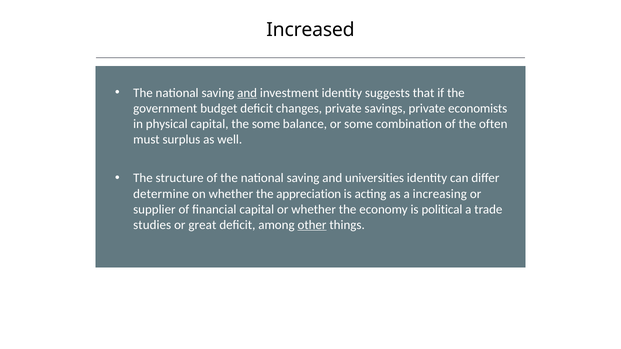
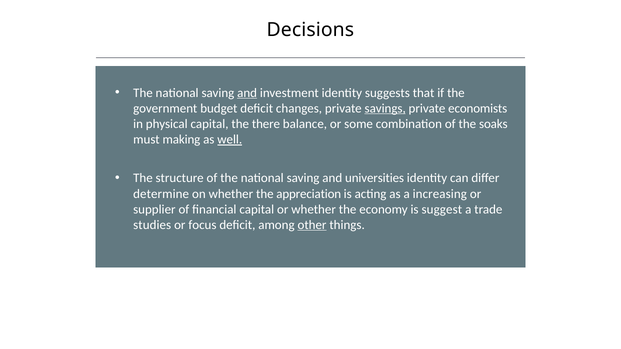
Increased: Increased -> Decisions (310, 30)
savings underline: none -> present (385, 108)
the some: some -> there (266, 124)
often: often -> soaks (493, 124)
surplus: surplus -> making (181, 139)
well underline: none -> present (230, 139)
political: political -> suggest (442, 209)
great: great -> focus (202, 225)
